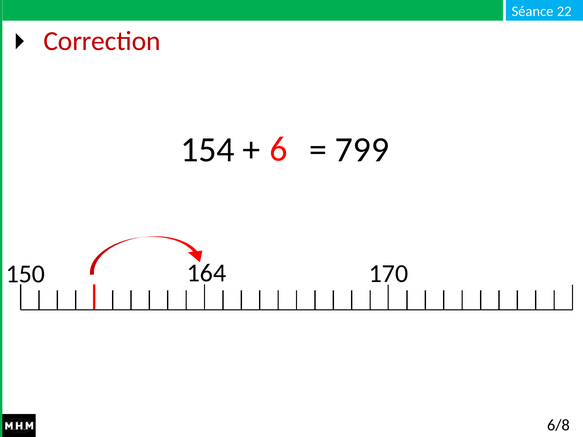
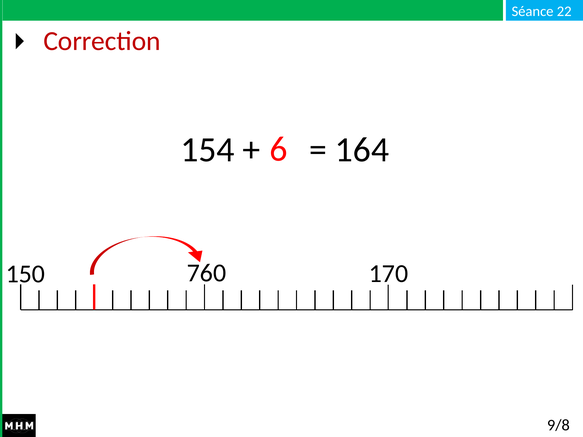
799: 799 -> 164 (362, 150)
164: 164 -> 760 (206, 273)
6/8: 6/8 -> 9/8 (558, 425)
